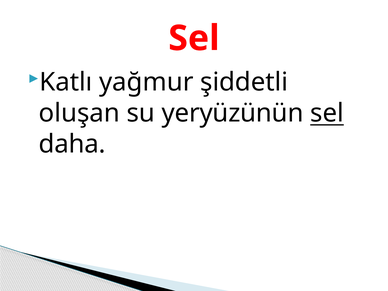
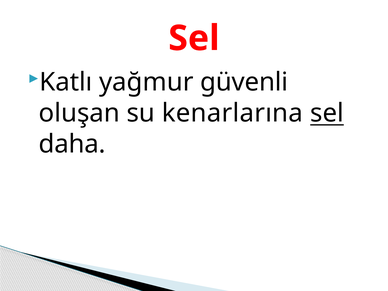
şiddetli: şiddetli -> güvenli (244, 82)
yeryüzünün: yeryüzünün -> kenarlarına (232, 113)
